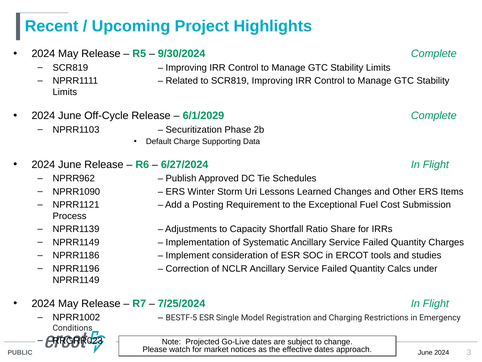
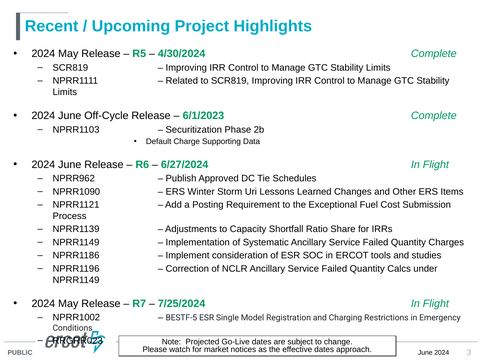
9/30/2024: 9/30/2024 -> 4/30/2024 (182, 54)
6/1/2029: 6/1/2029 -> 6/1/2023 (203, 116)
